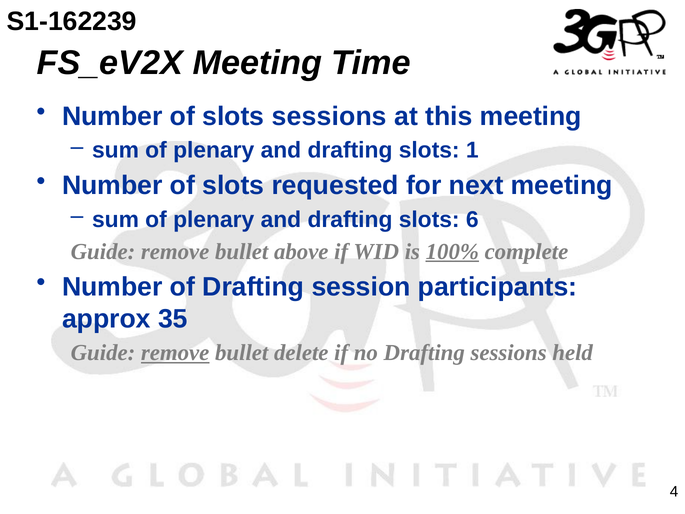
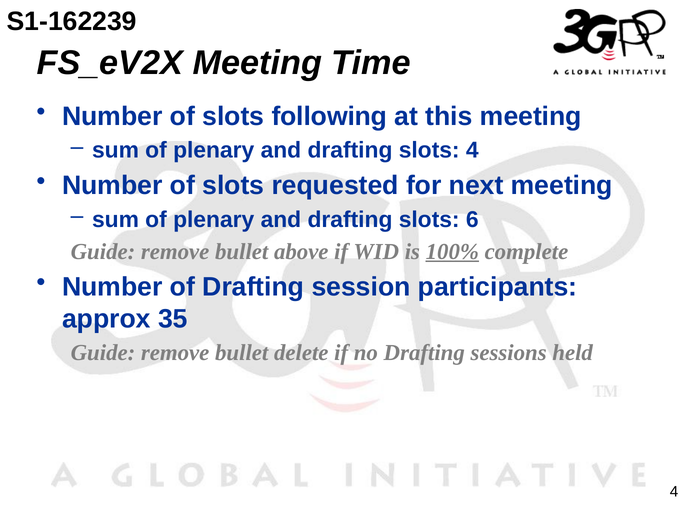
slots sessions: sessions -> following (329, 116)
slots 1: 1 -> 4 (472, 150)
remove underline: present -> none (175, 353)
